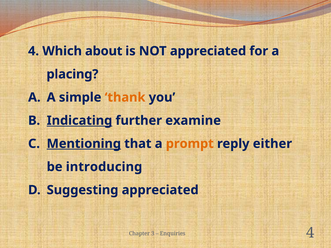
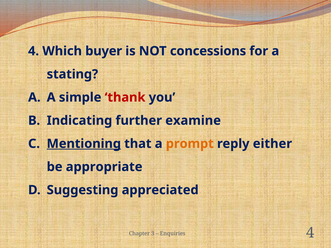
about: about -> buyer (104, 51)
NOT appreciated: appreciated -> concessions (208, 51)
placing: placing -> stating (72, 74)
thank colour: orange -> red (125, 97)
Indicating underline: present -> none (79, 121)
introducing: introducing -> appropriate (104, 167)
